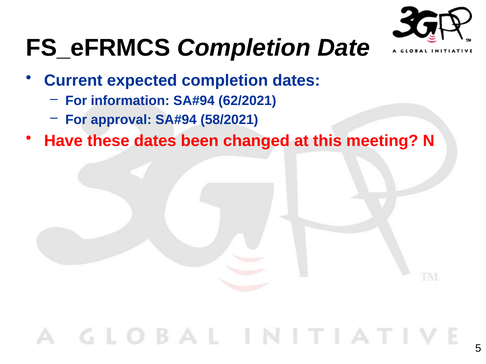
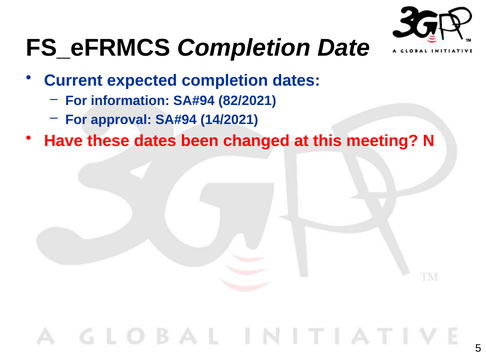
62/2021: 62/2021 -> 82/2021 (247, 101)
58/2021: 58/2021 -> 14/2021 (229, 120)
